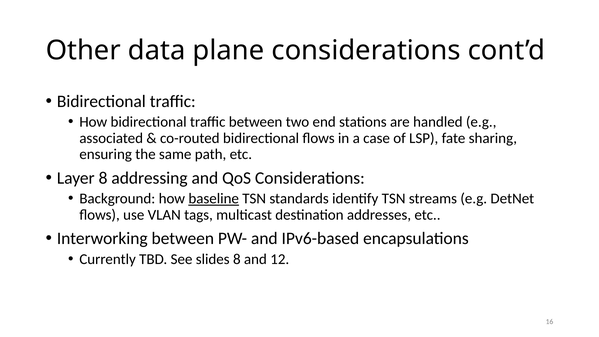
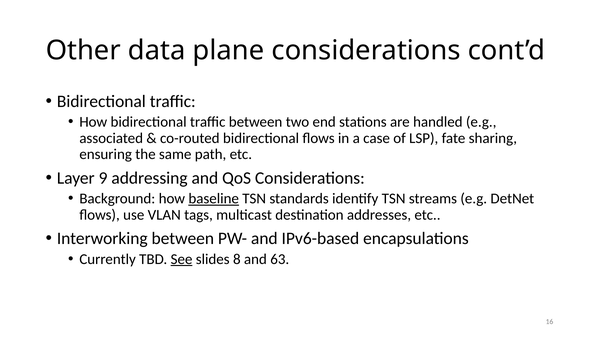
Layer 8: 8 -> 9 (103, 178)
See underline: none -> present (182, 259)
12: 12 -> 63 (280, 259)
